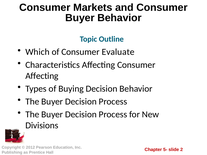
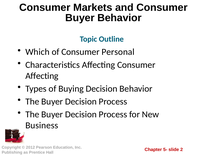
Evaluate: Evaluate -> Personal (118, 52)
Divisions: Divisions -> Business (42, 126)
